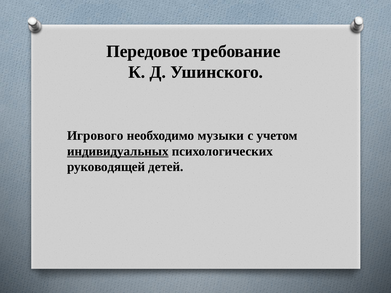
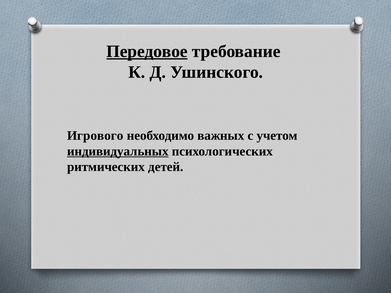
Передовое underline: none -> present (147, 51)
музыки: музыки -> важных (221, 136)
руководящей: руководящей -> ритмических (106, 167)
